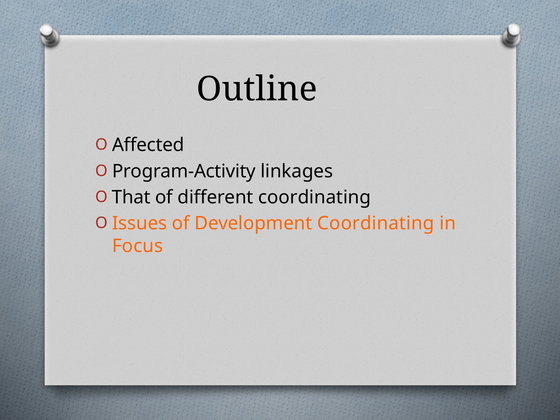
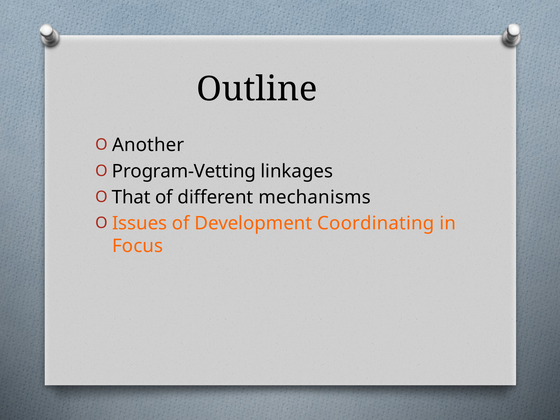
Affected: Affected -> Another (148, 145)
Program-Activity: Program-Activity -> Program-Vetting (184, 171)
different coordinating: coordinating -> mechanisms (315, 197)
